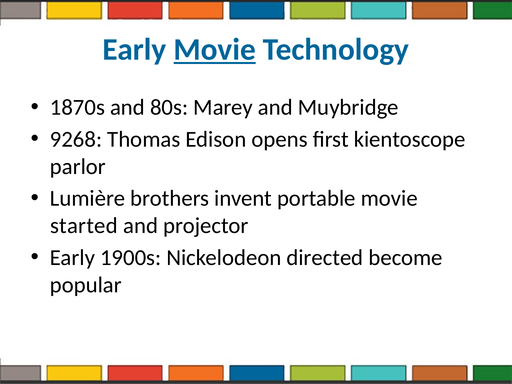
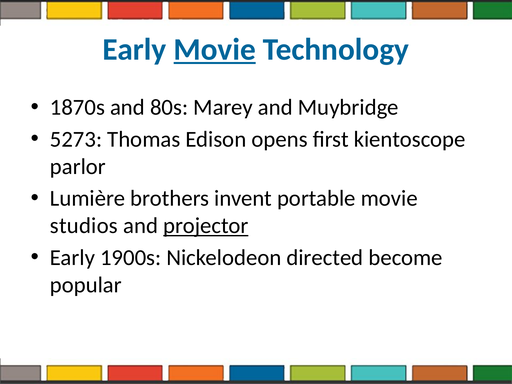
9268: 9268 -> 5273 (76, 139)
started: started -> studios (84, 226)
projector underline: none -> present (206, 226)
